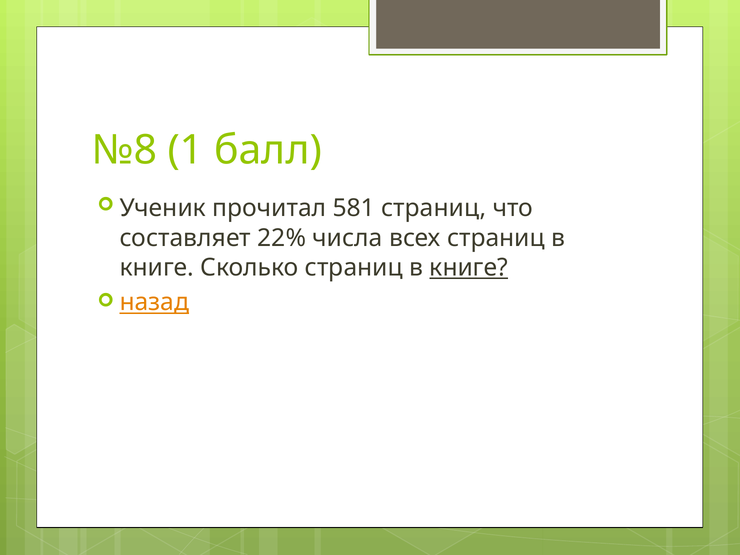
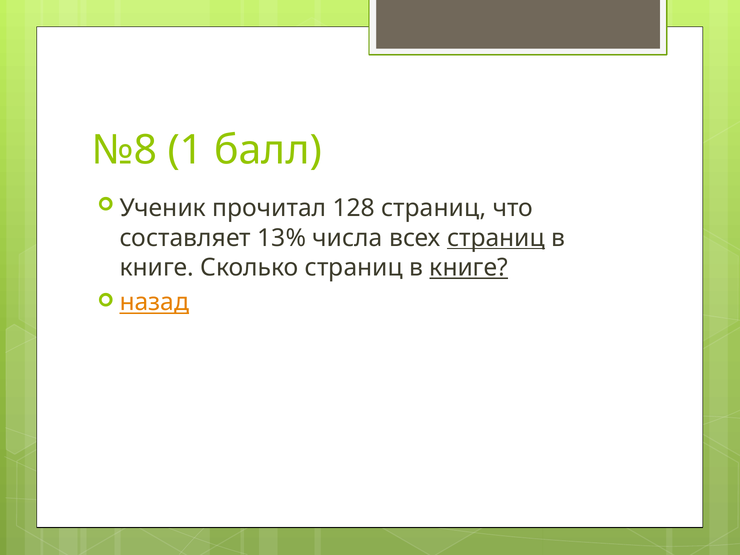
581: 581 -> 128 (354, 208)
22%: 22% -> 13% (282, 238)
страниц underline: none -> present (496, 238)
